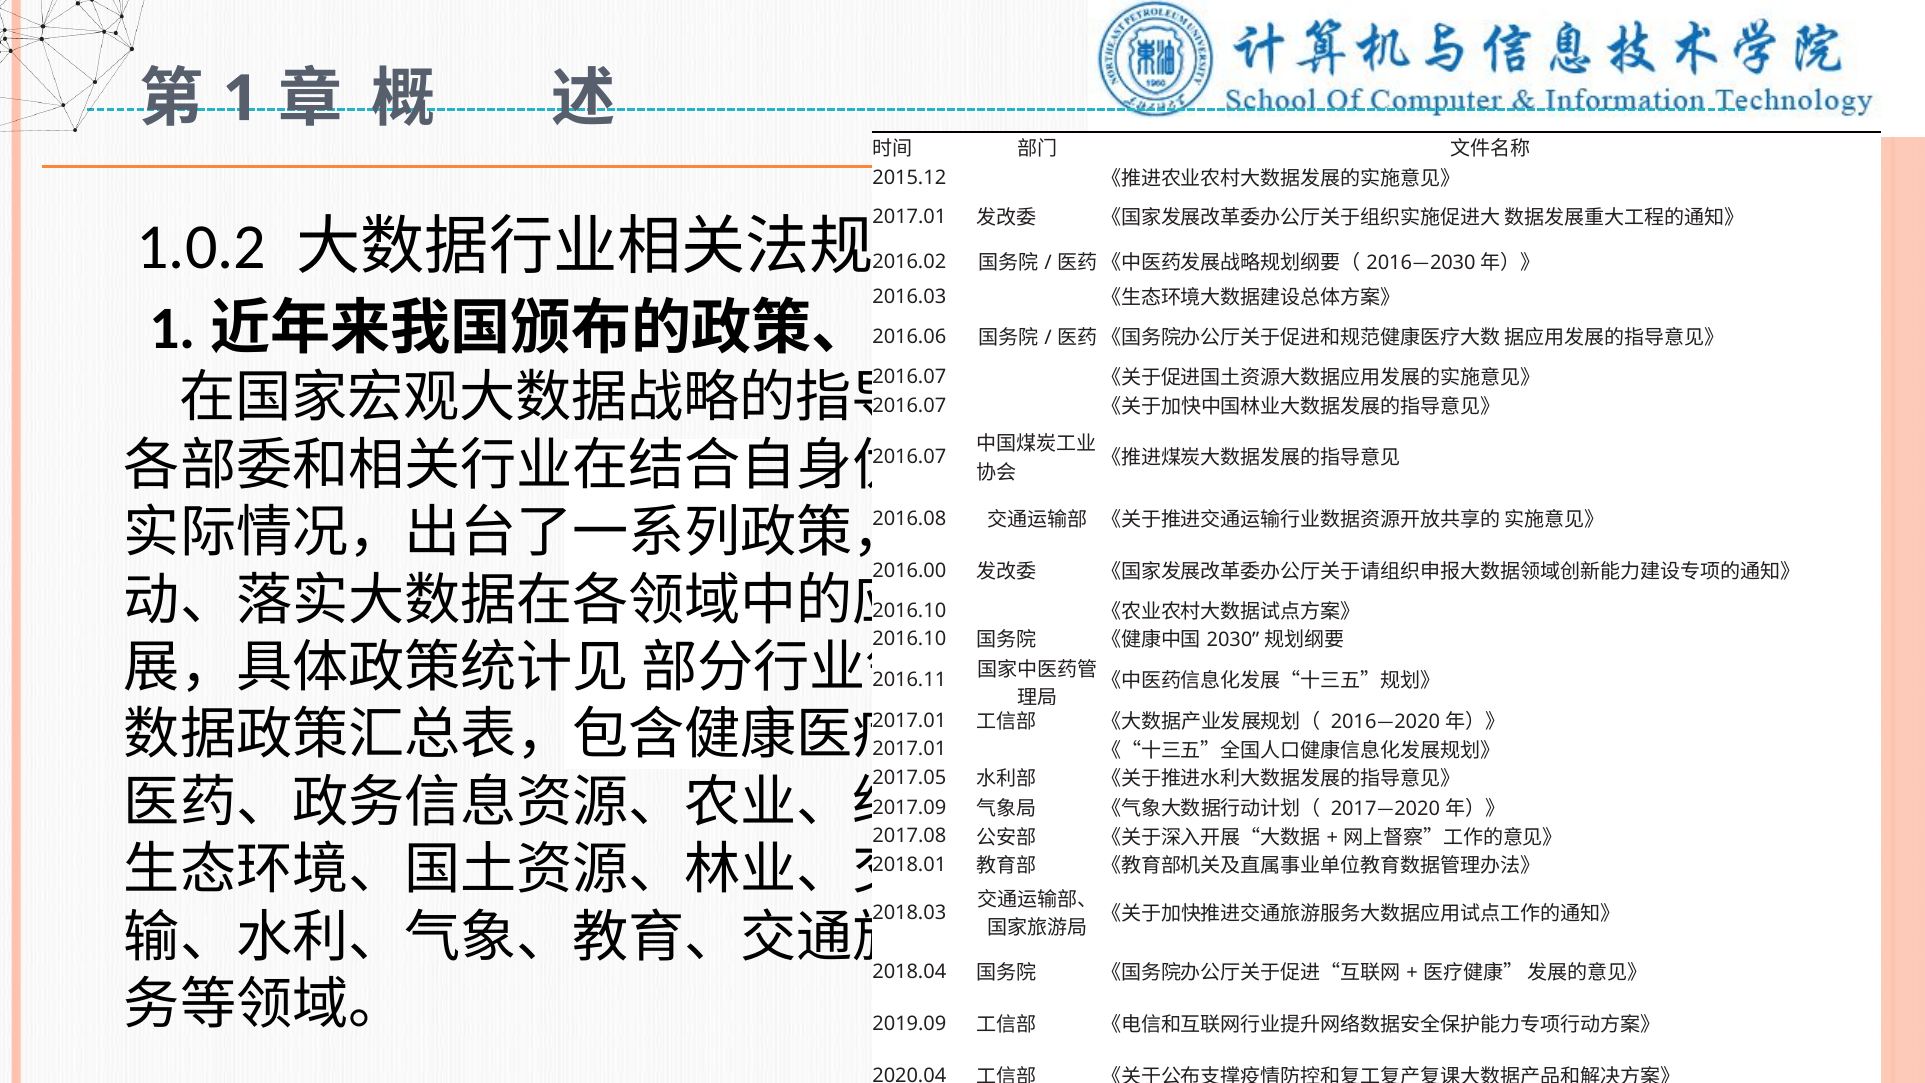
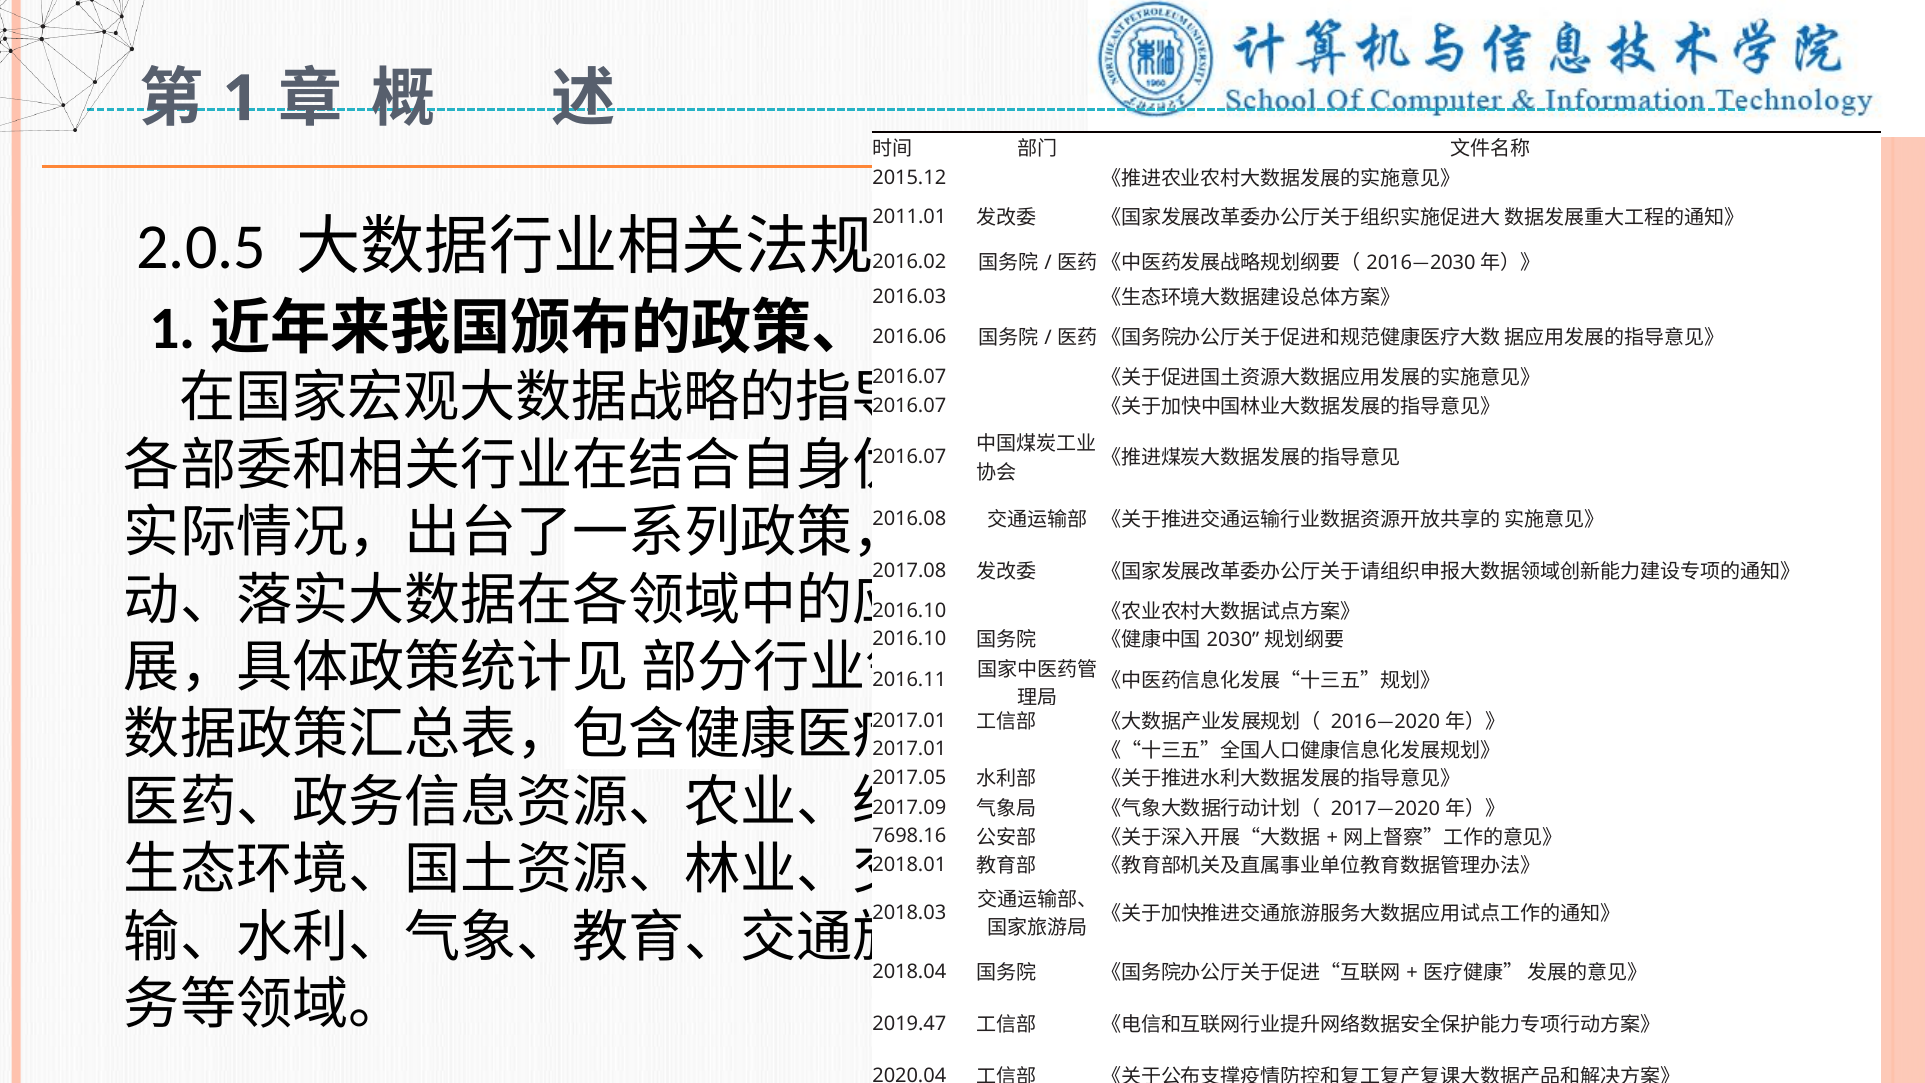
2017.01: 2017.01 -> 2011.01 (909, 217)
1.0.2: 1.0.2 -> 2.0.5 (201, 247)
2016.00: 2016.00 -> 2017.08 (909, 571)
2017.08: 2017.08 -> 7698.16 (909, 836)
2019.09: 2019.09 -> 2019.47 (909, 1024)
